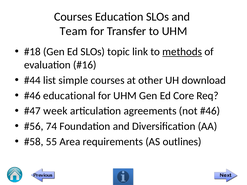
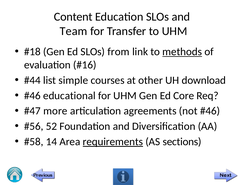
Courses: Courses -> Content (73, 17)
topic: topic -> from (119, 52)
week: week -> more (55, 111)
74: 74 -> 52 (51, 126)
55: 55 -> 14 (51, 142)
requirements underline: none -> present (113, 142)
outlines: outlines -> sections (182, 142)
